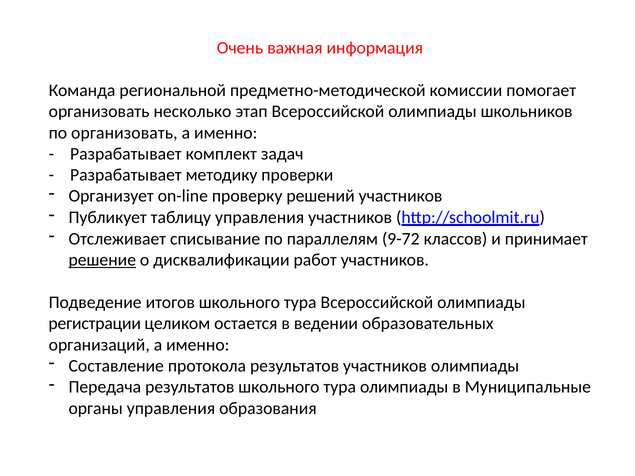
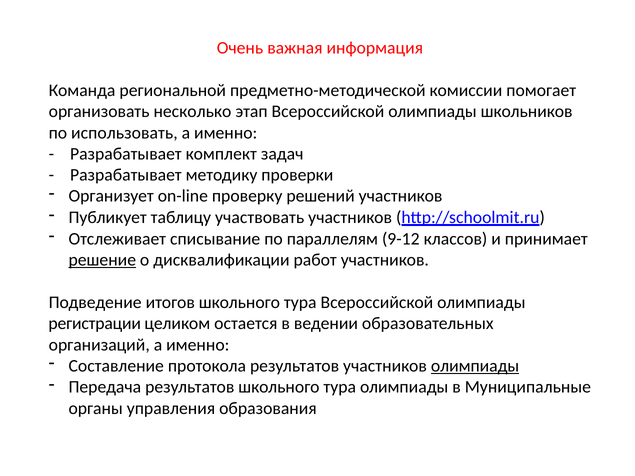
по организовать: организовать -> использовать (124, 133)
таблицу управления: управления -> участвовать (260, 217)
9-72: 9-72 -> 9-12 (401, 239)
олимпиады underline: none -> present (475, 366)
